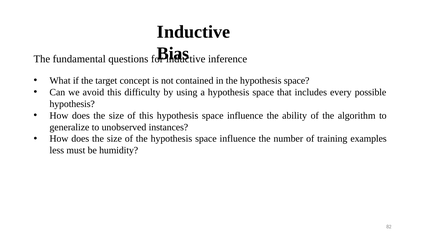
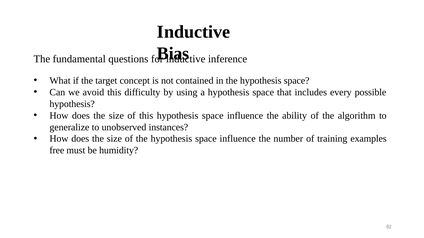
less: less -> free (57, 151)
